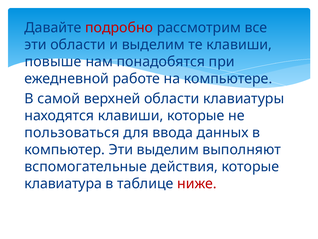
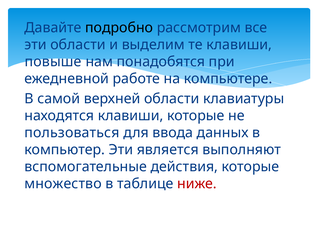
подробно colour: red -> black (119, 28)
Эти выделим: выделим -> является (168, 149)
клавиатура: клавиатура -> множество (63, 183)
